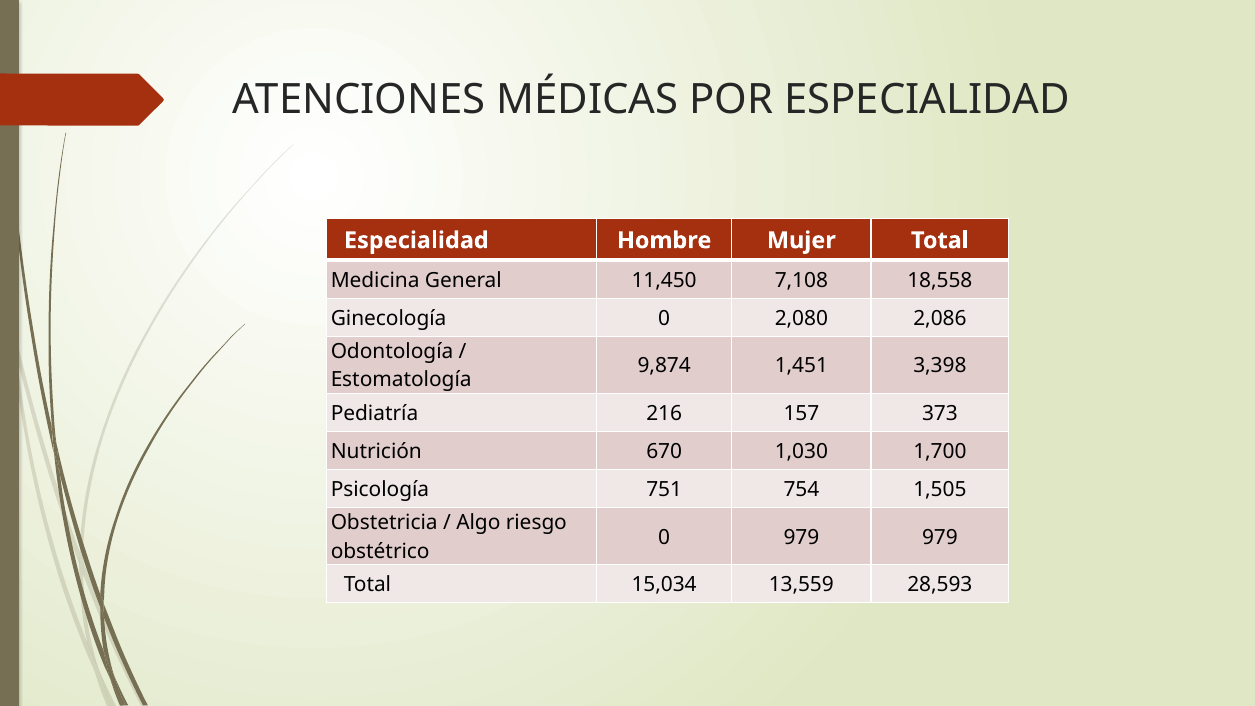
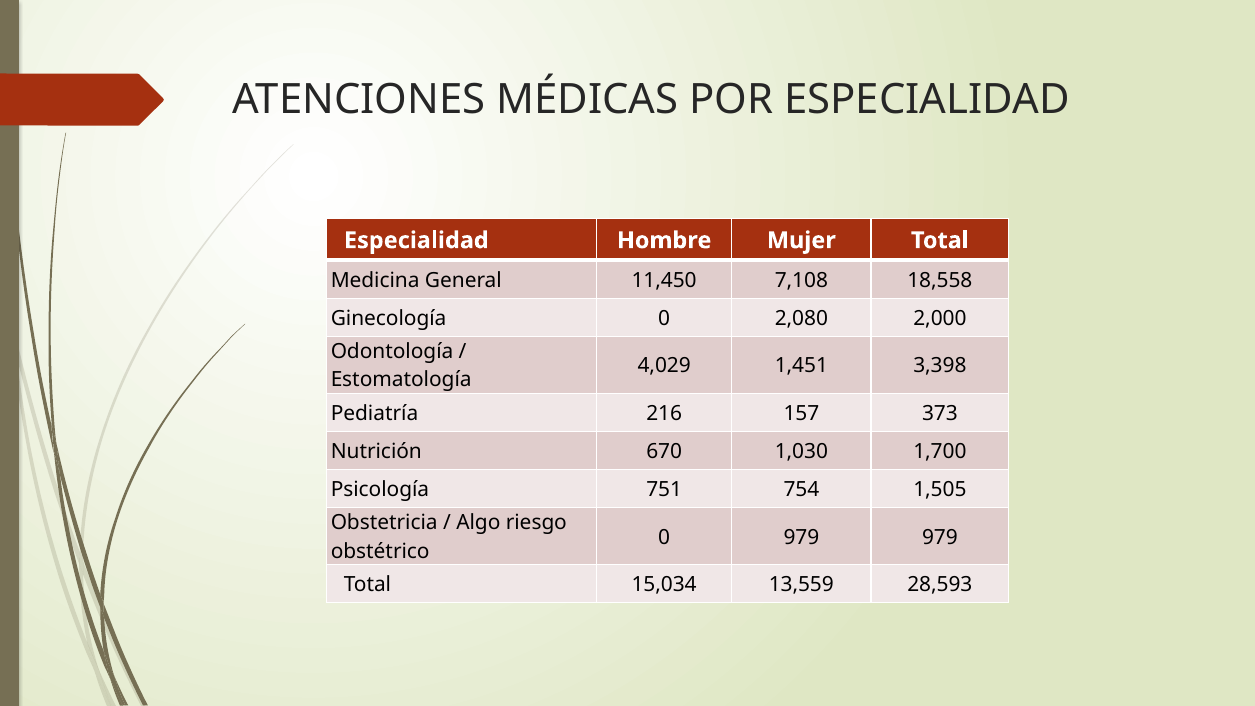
2,086: 2,086 -> 2,000 (940, 318)
9,874: 9,874 -> 4,029 (664, 366)
